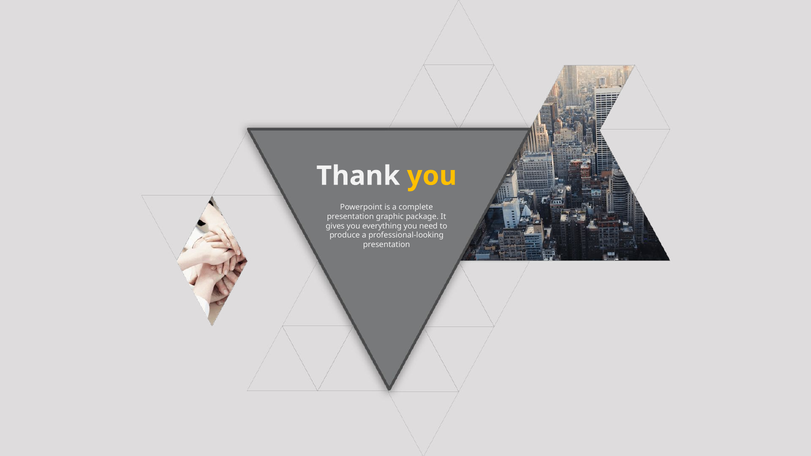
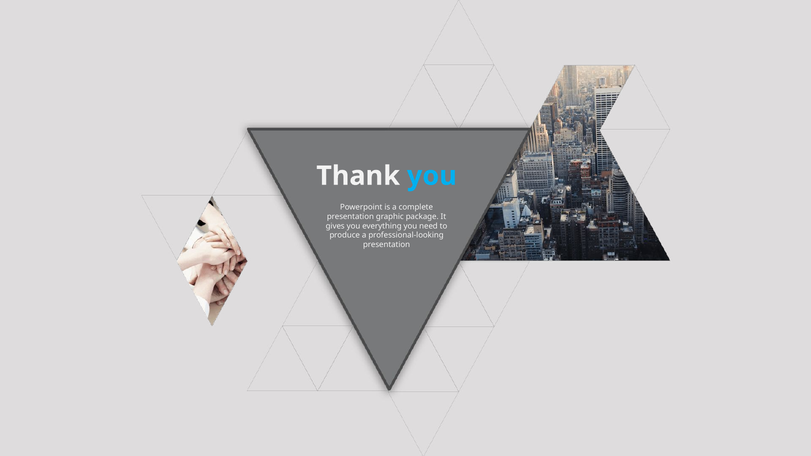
you colour: yellow -> light blue (432, 176)
